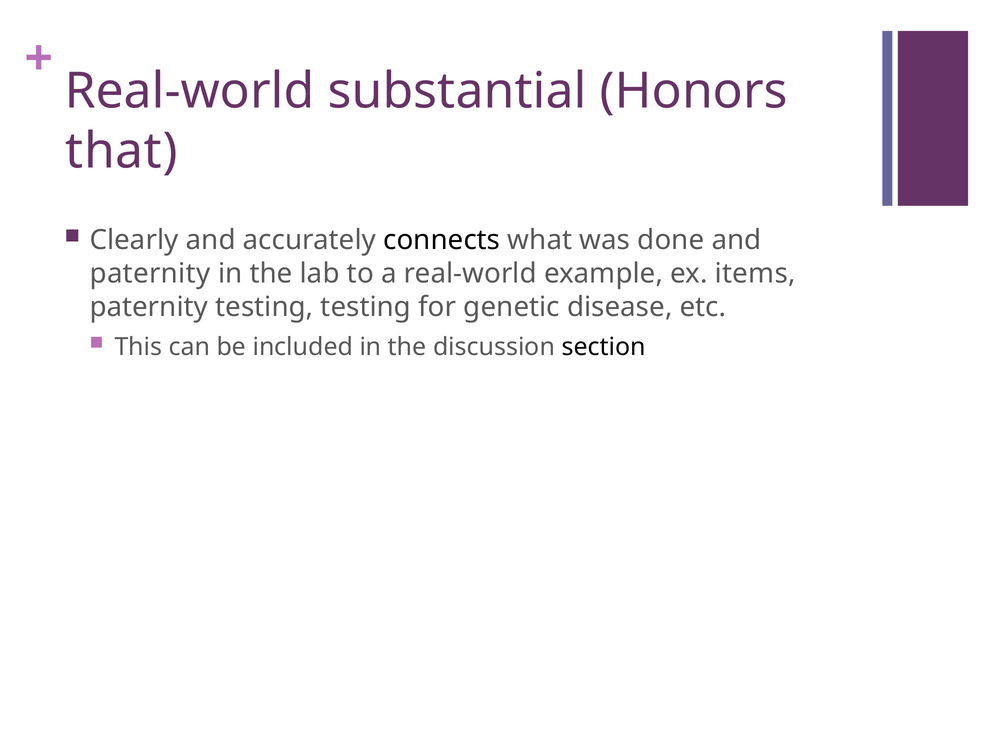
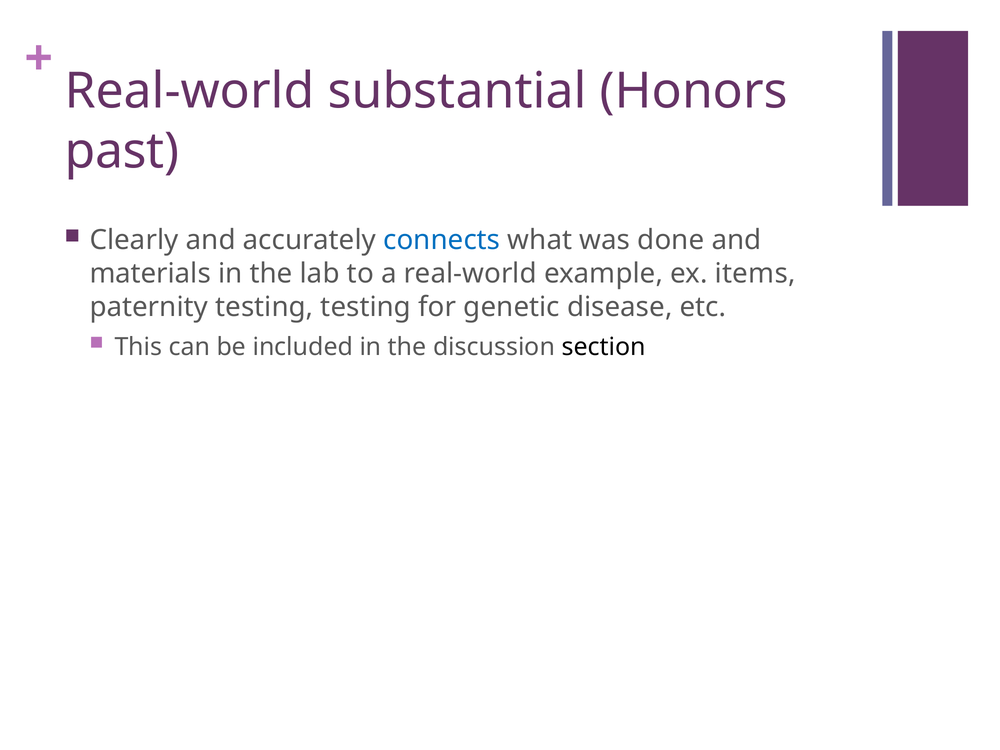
that: that -> past (122, 151)
connects colour: black -> blue (442, 240)
paternity: paternity -> materials (150, 274)
